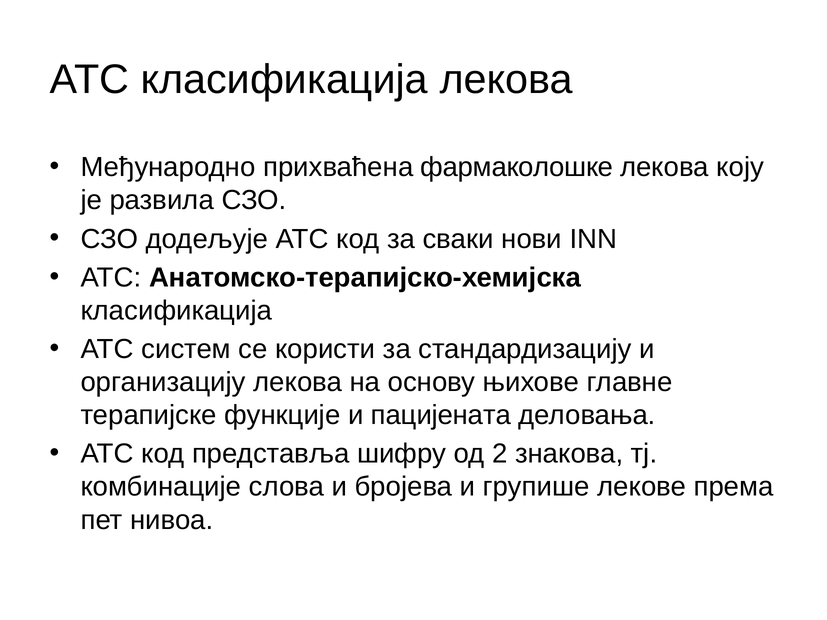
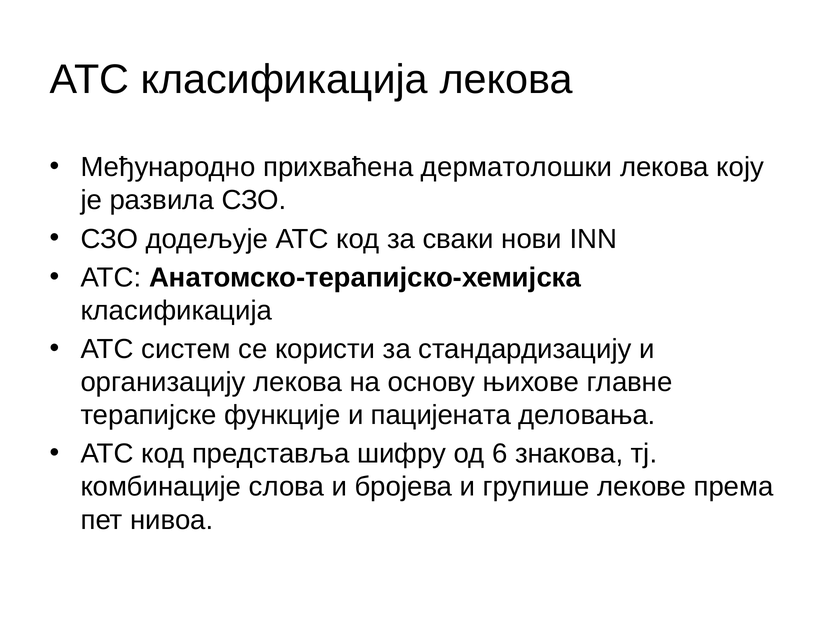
фармаколошке: фармаколошке -> дерматолошки (517, 167)
2: 2 -> 6 (500, 454)
